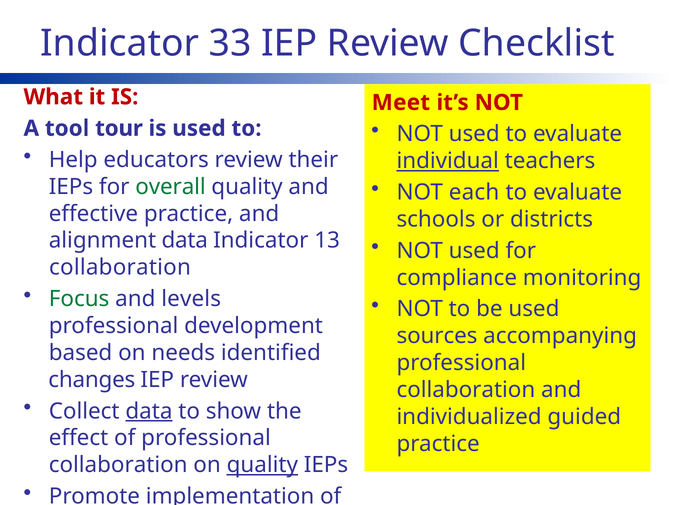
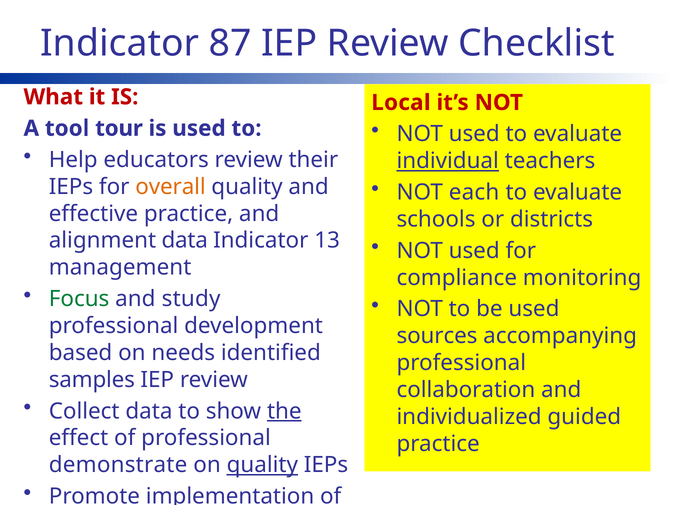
33: 33 -> 87 (230, 44)
Meet: Meet -> Local (401, 103)
overall colour: green -> orange (171, 187)
collaboration: collaboration -> management (120, 267)
levels: levels -> study (191, 299)
changes: changes -> samples (92, 380)
data underline: present -> none (149, 411)
the underline: none -> present (284, 411)
collaboration: collaboration -> demonstrate (118, 465)
